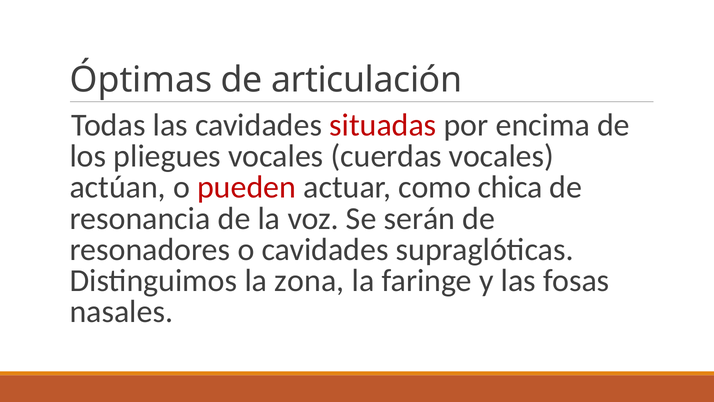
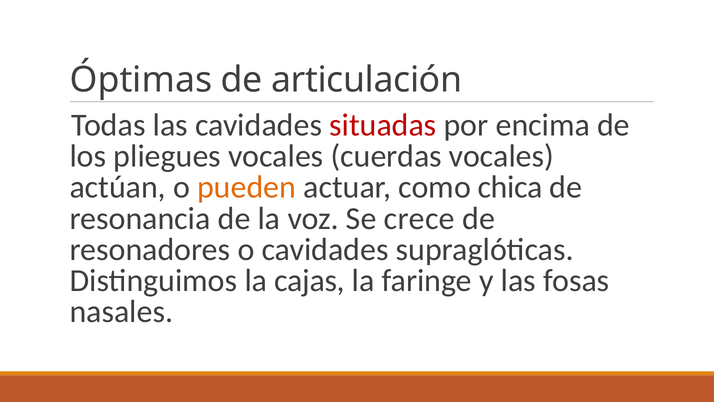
pueden colour: red -> orange (247, 187)
serán: serán -> crece (419, 218)
zona: zona -> cajas (310, 280)
